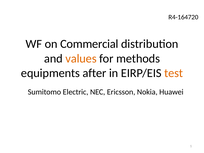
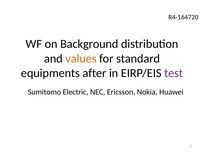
Commercial: Commercial -> Background (89, 44)
methods: methods -> standard (138, 59)
test colour: orange -> purple (174, 73)
